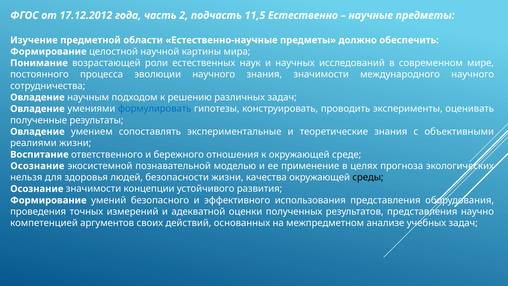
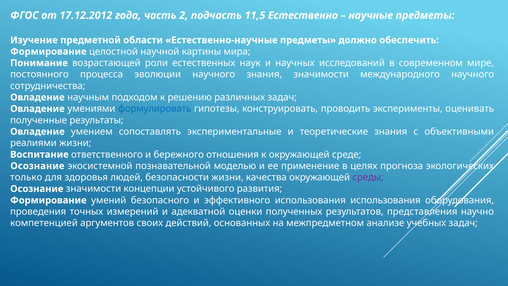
нельзя: нельзя -> только (26, 177)
среды colour: black -> purple (368, 177)
использования представления: представления -> использования (386, 200)
